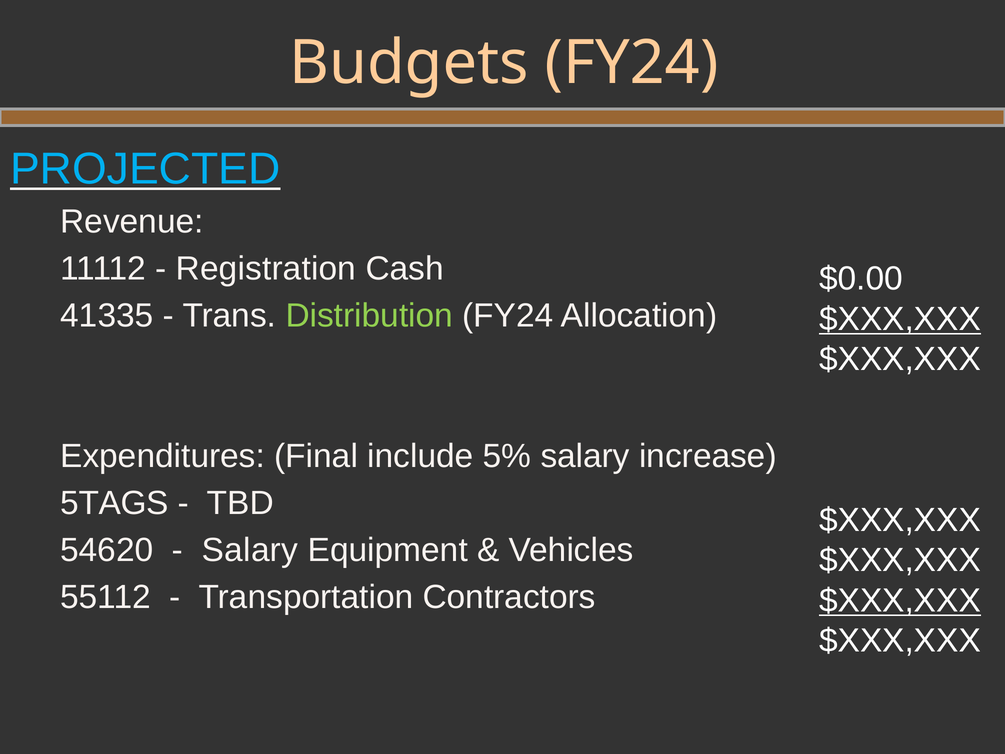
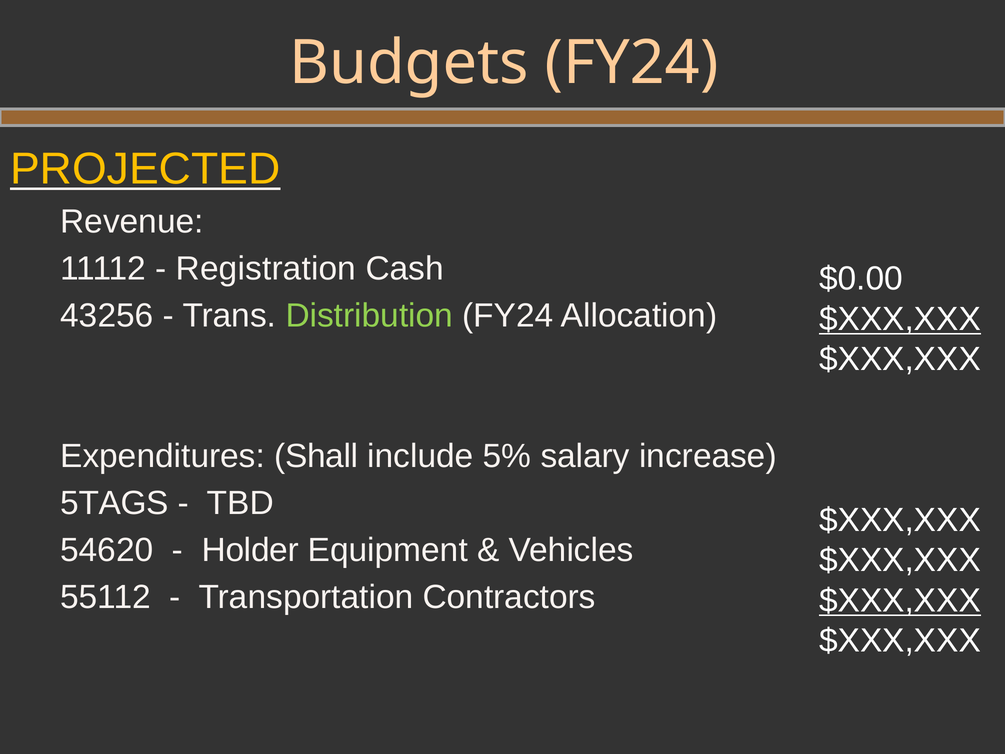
PROJECTED colour: light blue -> yellow (145, 169)
41335: 41335 -> 43256 (107, 316)
Final: Final -> Shall (316, 456)
Salary: Salary -> Holder (250, 550)
